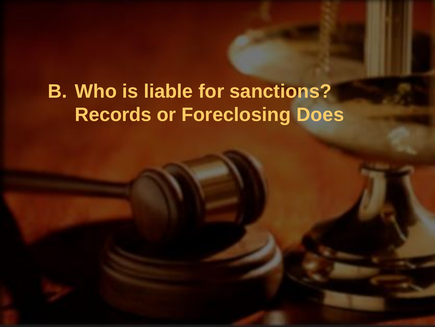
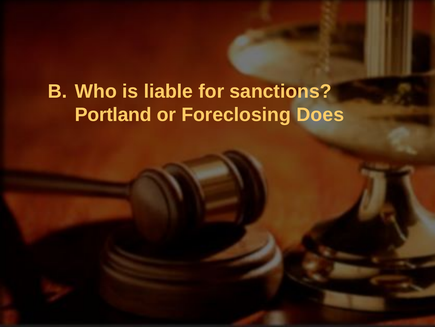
Records: Records -> Portland (113, 114)
